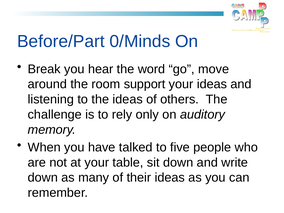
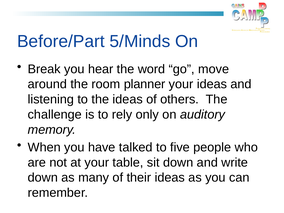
0/Minds: 0/Minds -> 5/Minds (140, 41)
support: support -> planner (145, 84)
